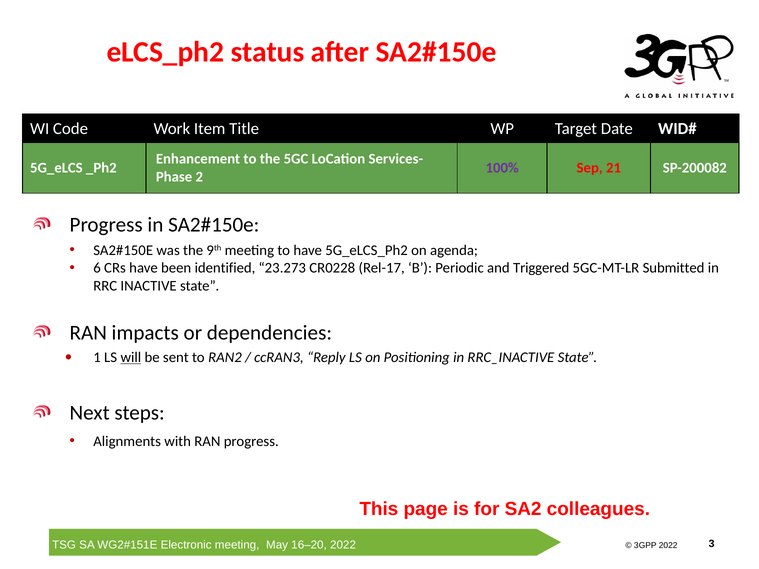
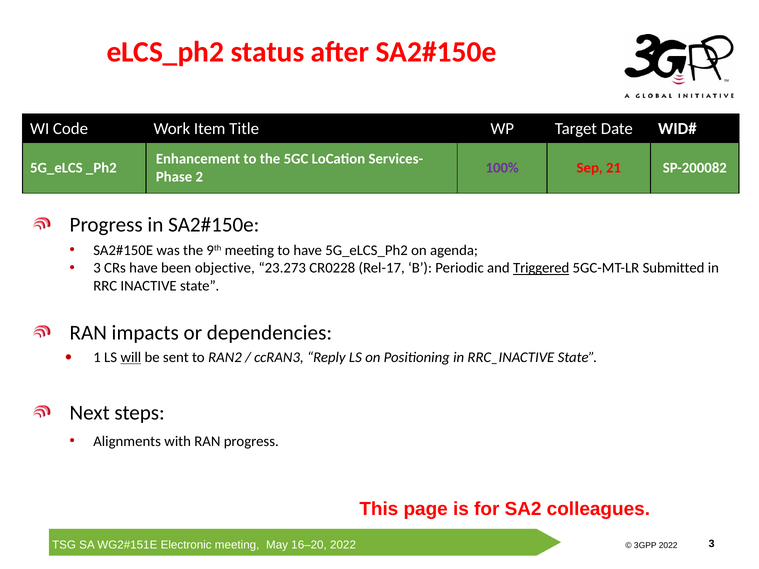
6: 6 -> 3 (97, 268)
identified: identified -> objective (225, 268)
Triggered underline: none -> present (541, 268)
